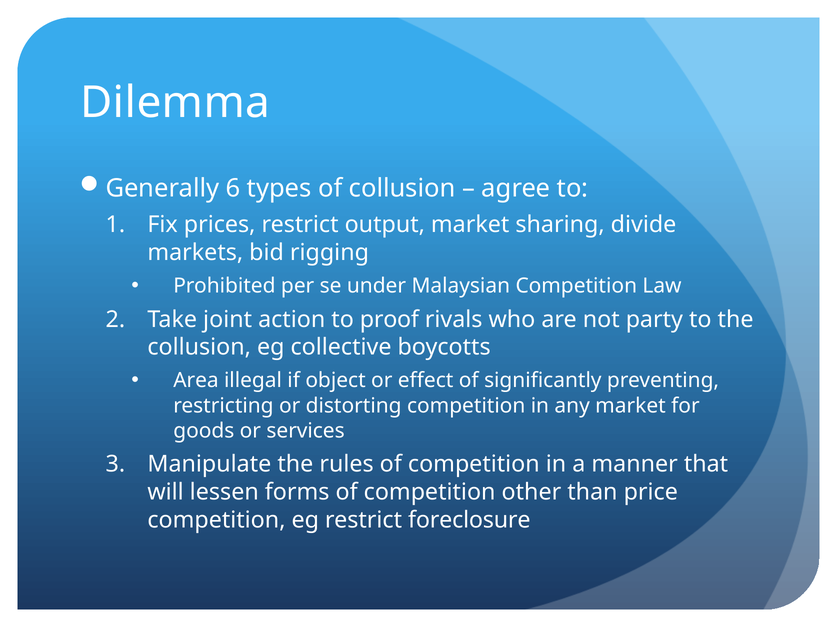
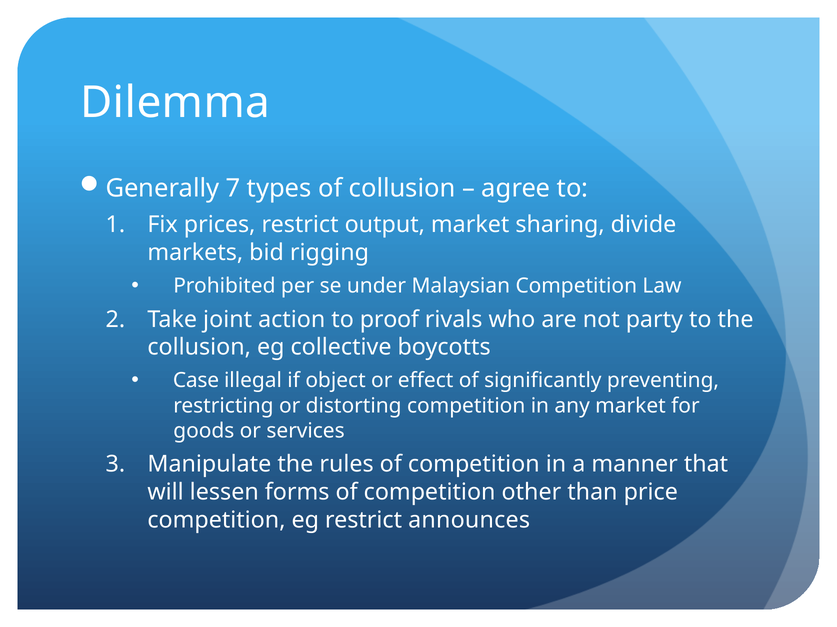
6: 6 -> 7 (233, 189)
Area: Area -> Case (196, 381)
foreclosure: foreclosure -> announces (469, 521)
